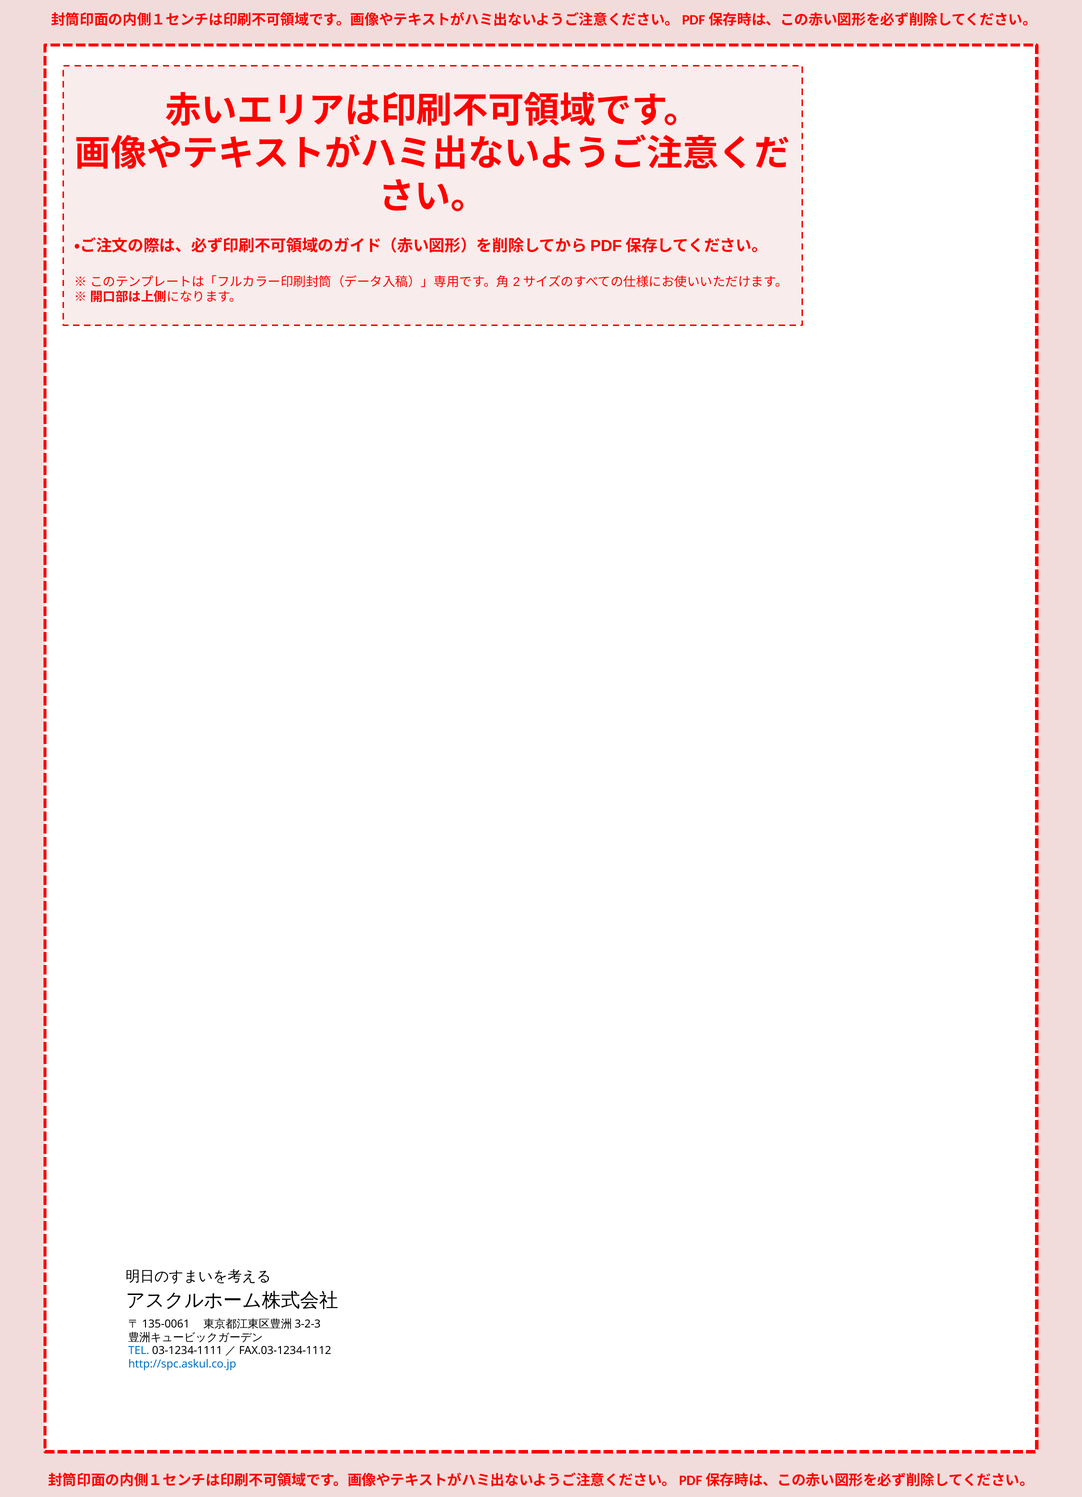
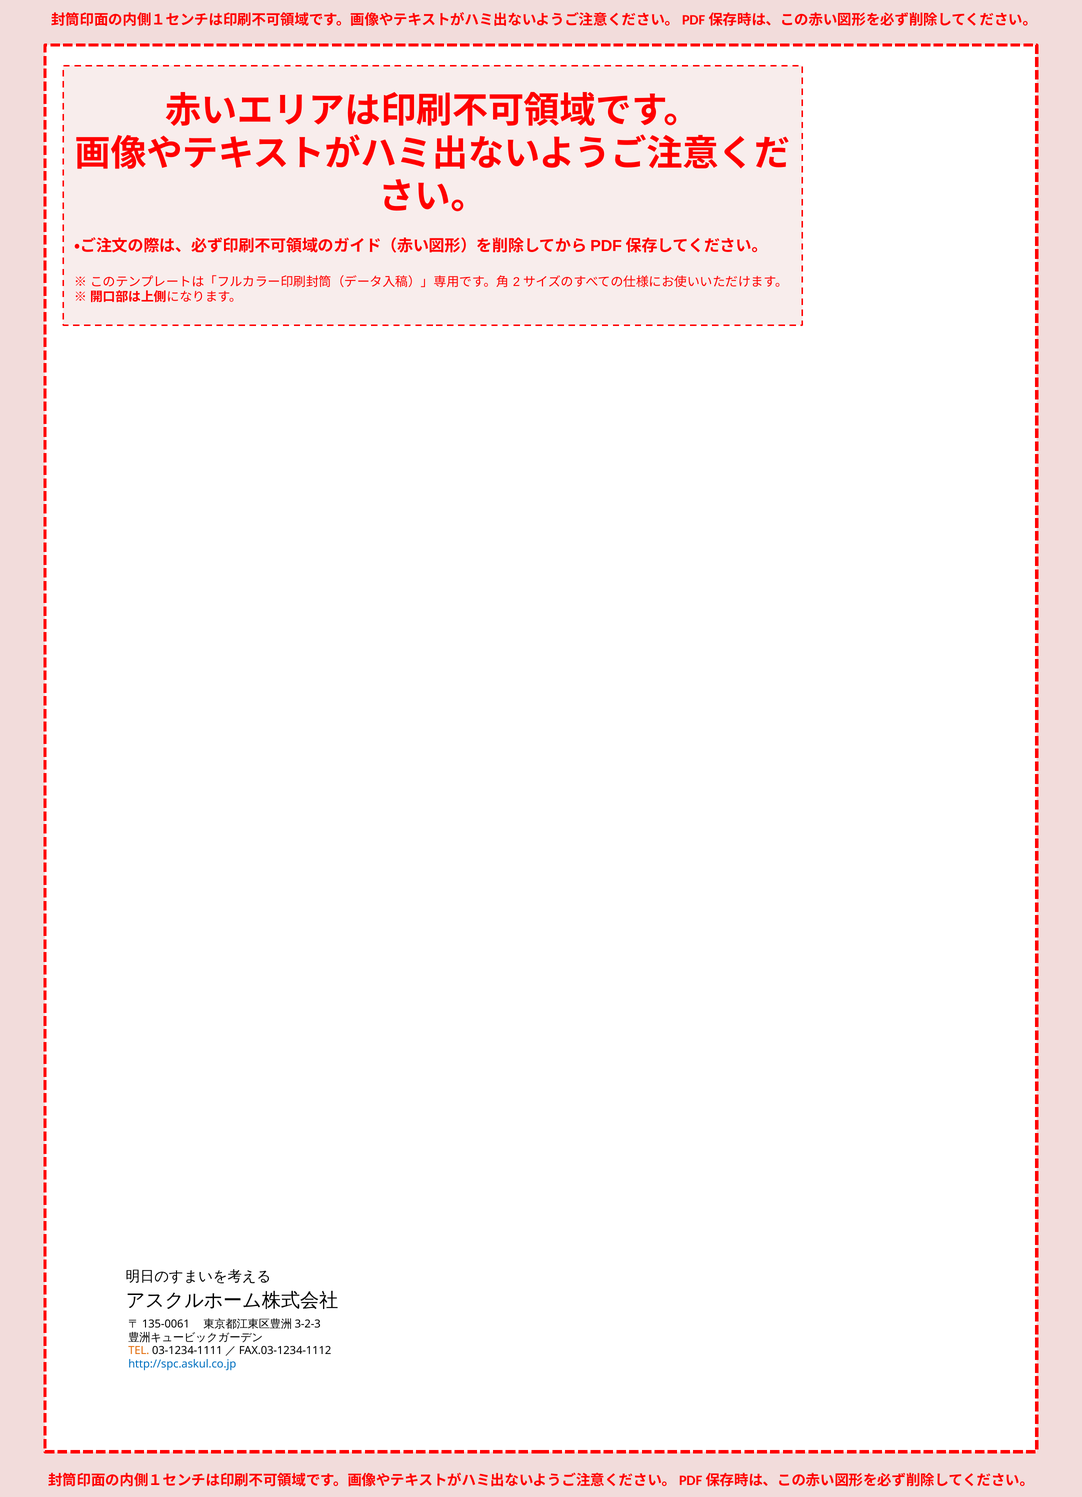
TEL colour: blue -> orange (139, 1351)
